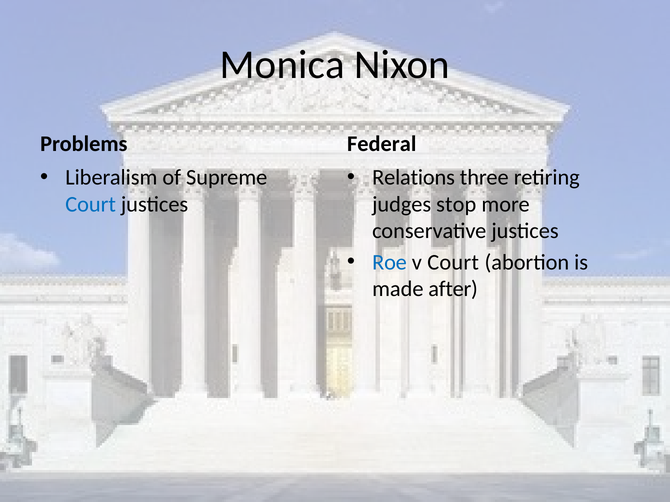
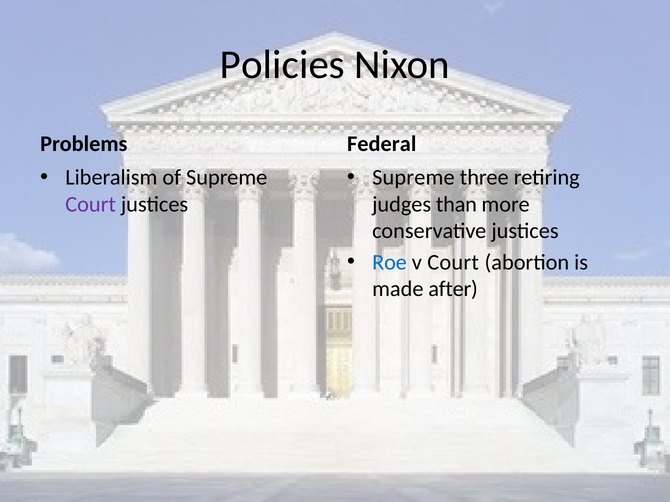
Monica: Monica -> Policies (282, 65)
Relations: Relations -> Supreme (413, 178)
Court colour: blue -> purple (91, 204)
stop: stop -> than (456, 204)
